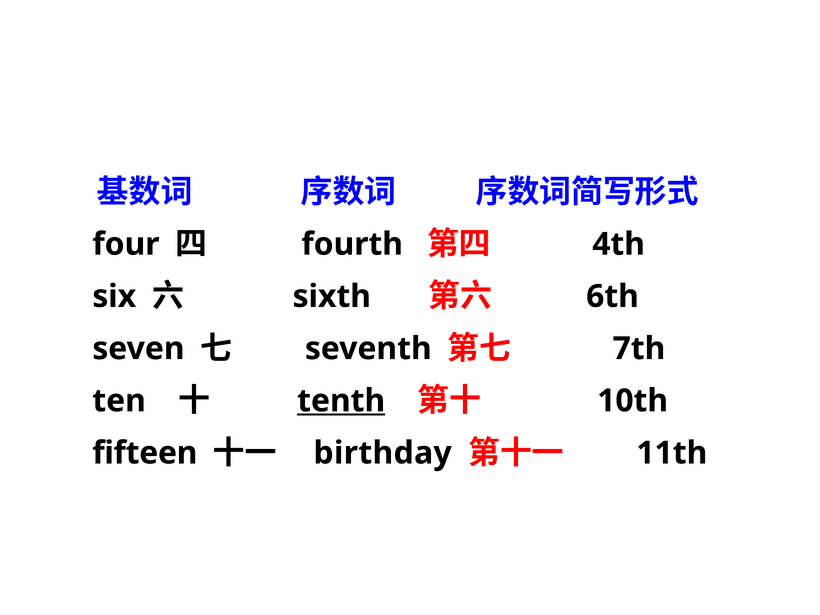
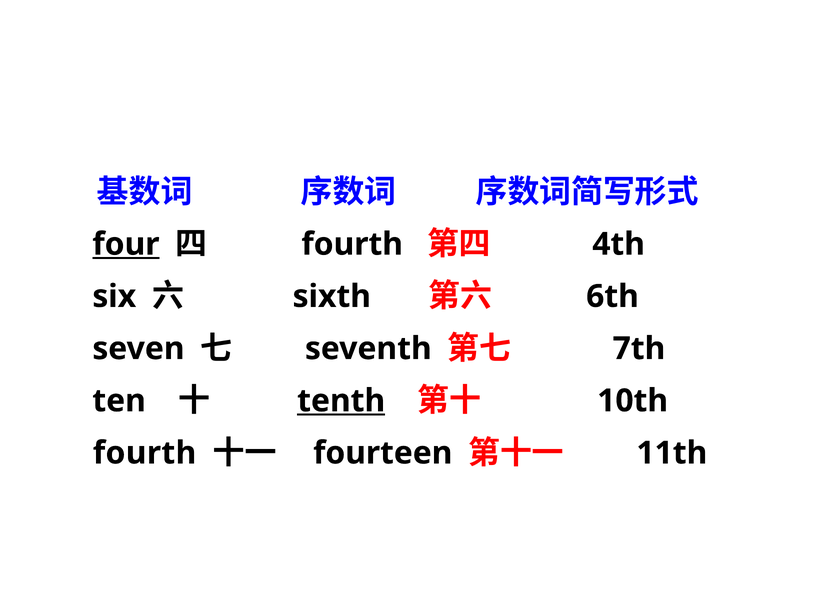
four underline: none -> present (126, 244)
fifteen: fifteen -> fourth (145, 453)
birthday: birthday -> fourteen (383, 453)
